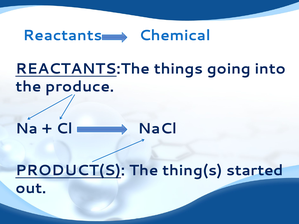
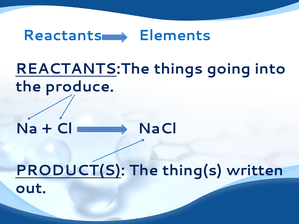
Chemical: Chemical -> Elements (175, 35)
started: started -> written (255, 170)
